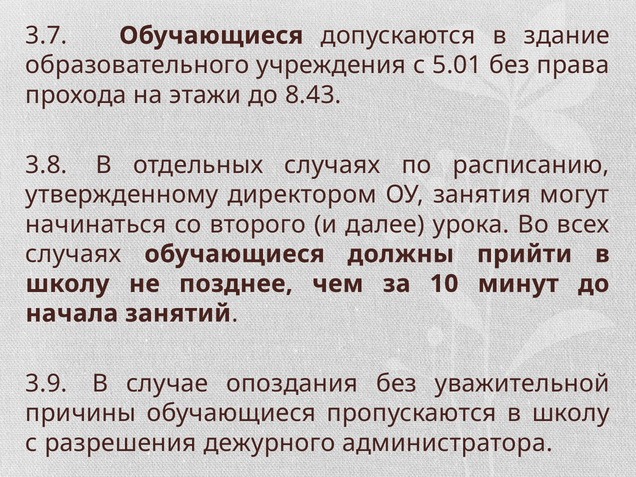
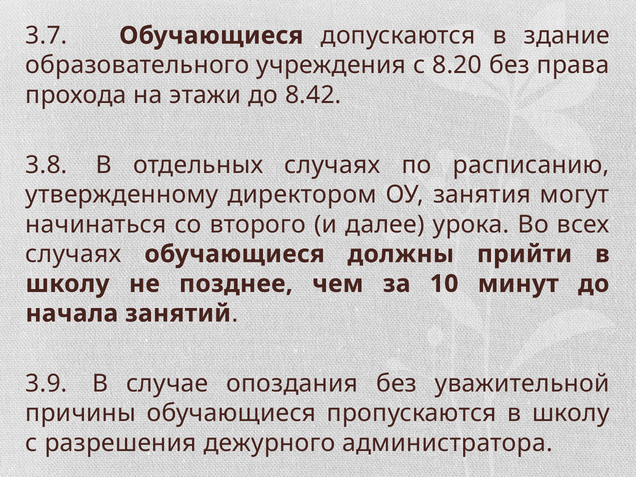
5.01: 5.01 -> 8.20 (457, 65)
8.43: 8.43 -> 8.42 (313, 95)
